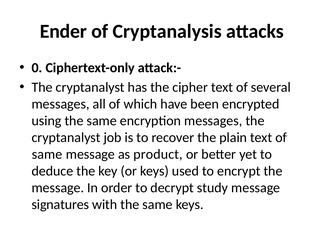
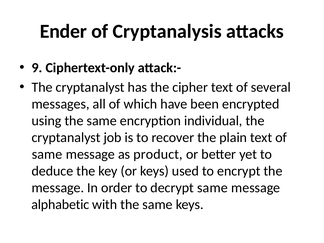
0: 0 -> 9 (37, 68)
encryption messages: messages -> individual (213, 121)
decrypt study: study -> same (212, 188)
signatures: signatures -> alphabetic (60, 205)
